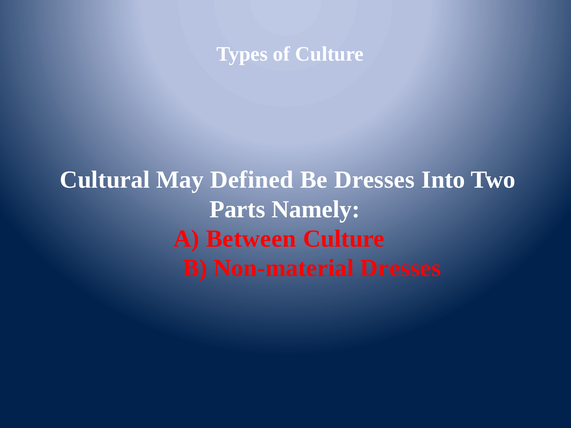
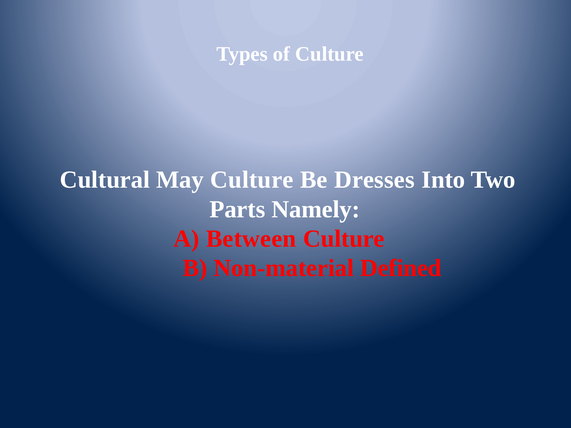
May Defined: Defined -> Culture (252, 180)
Non-material Dresses: Dresses -> Defined (401, 268)
